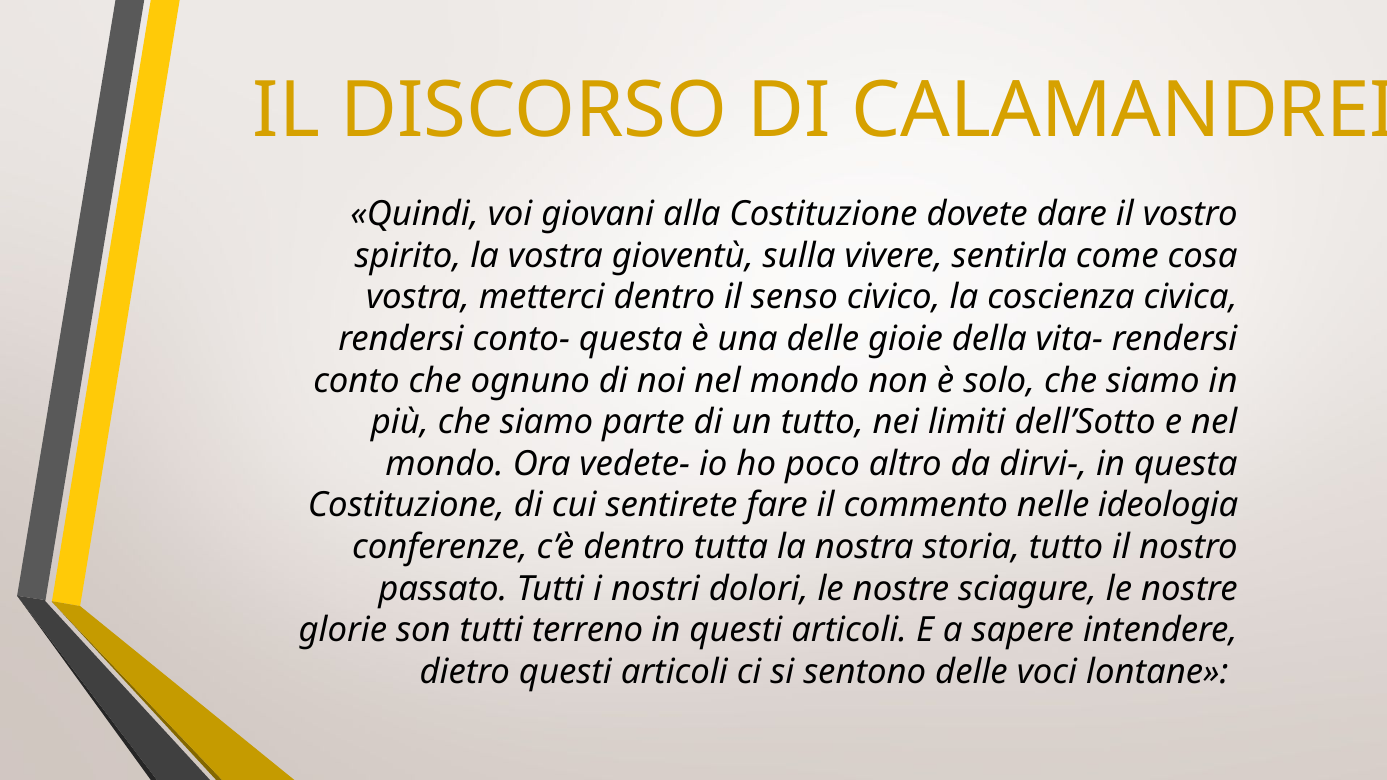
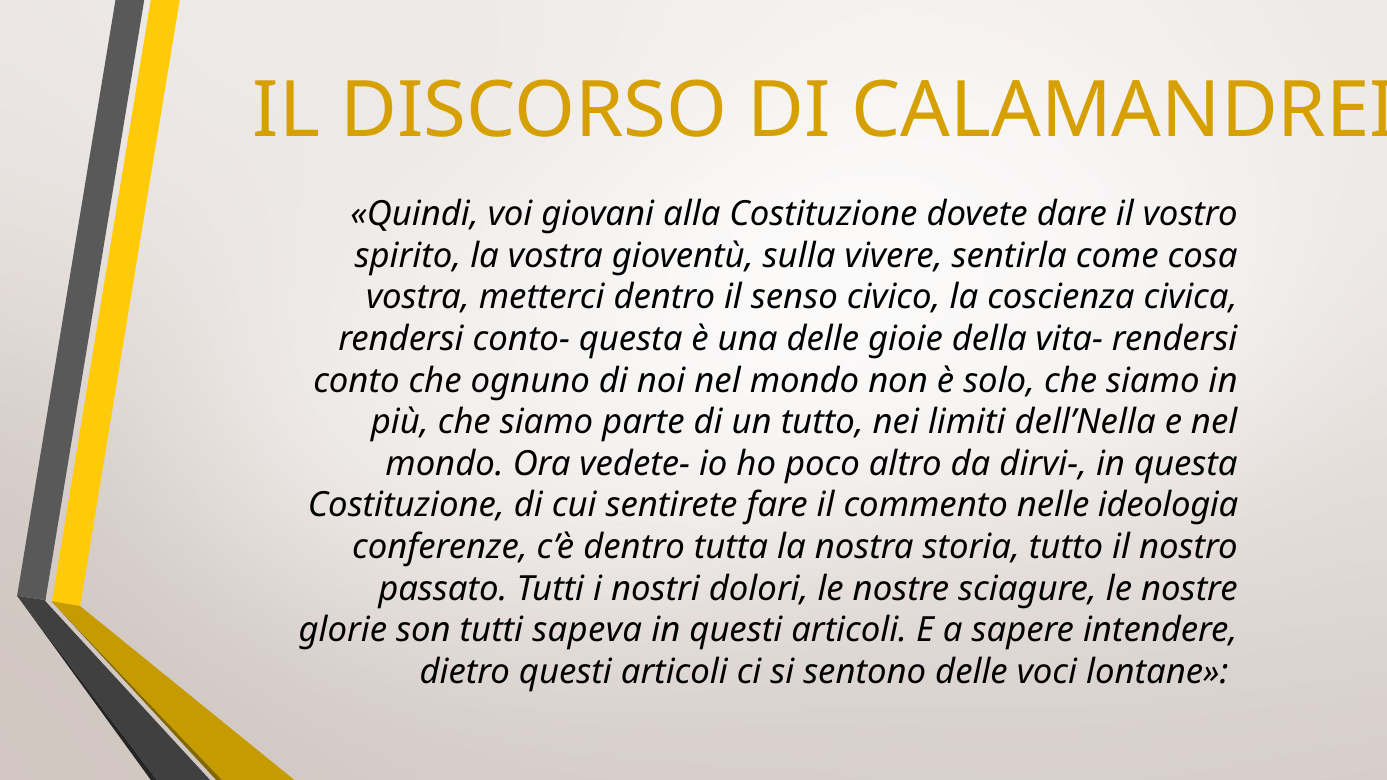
dell’Sotto: dell’Sotto -> dell’Nella (1085, 422)
terreno: terreno -> sapeva (587, 630)
